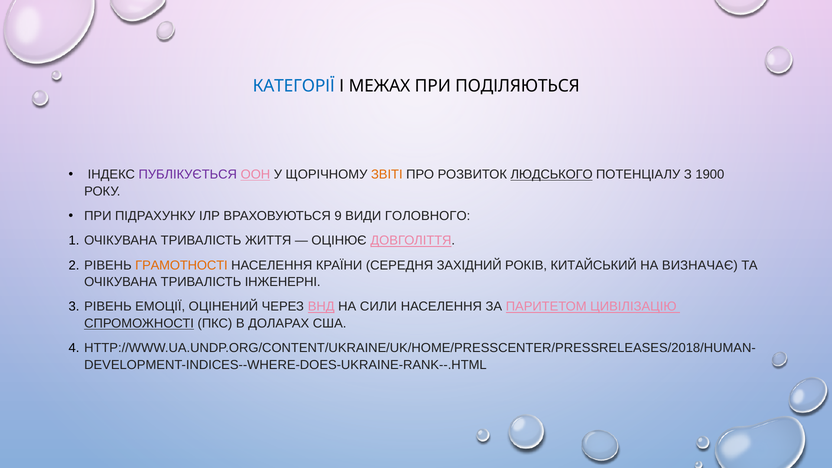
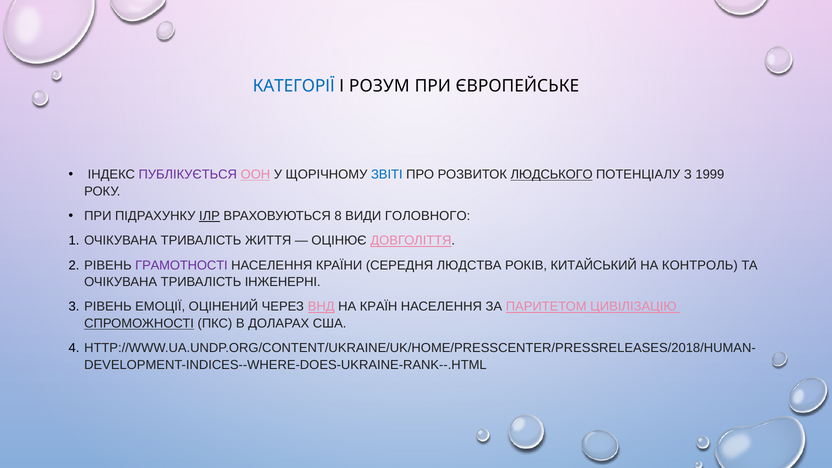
МЕЖАХ: МЕЖАХ -> РОЗУМ (379, 86)
ПОДІЛЯЮТЬСЯ: ПОДІЛЯЮТЬСЯ -> ЄВРОПЕЙСЬКЕ (517, 86)
ЗВІТІ colour: orange -> blue (387, 175)
1900: 1900 -> 1999 (710, 175)
ІЛР underline: none -> present (209, 216)
9: 9 -> 8 (338, 216)
ГРАМОТНОСТІ colour: orange -> purple (181, 265)
ЗАХІДНИЙ: ЗАХІДНИЙ -> ЛЮДСТВА (469, 265)
ВИЗНАЧАЄ: ВИЗНАЧАЄ -> КОНТРОЛЬ (700, 265)
СИЛИ: СИЛИ -> КРАЇН (379, 307)
